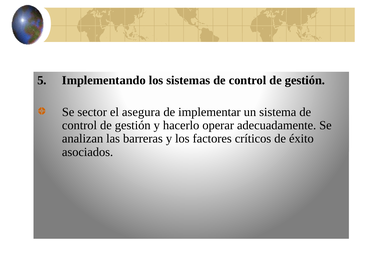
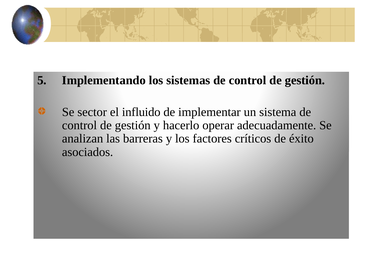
asegura: asegura -> influido (141, 112)
